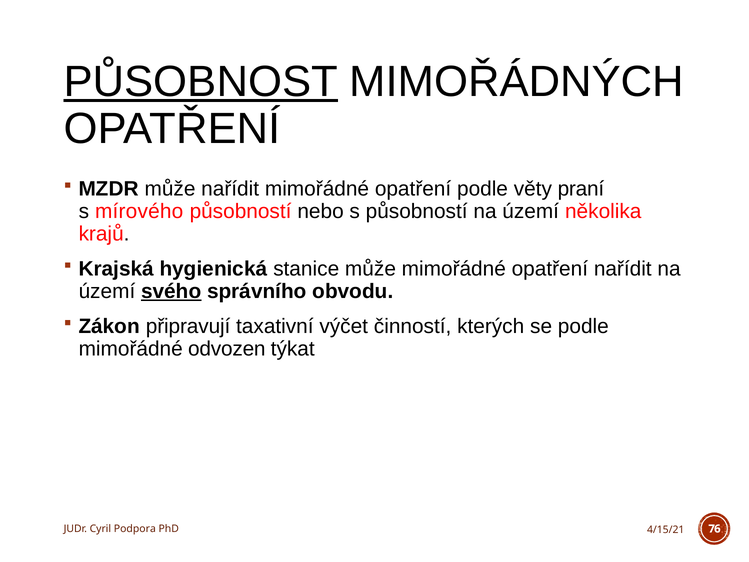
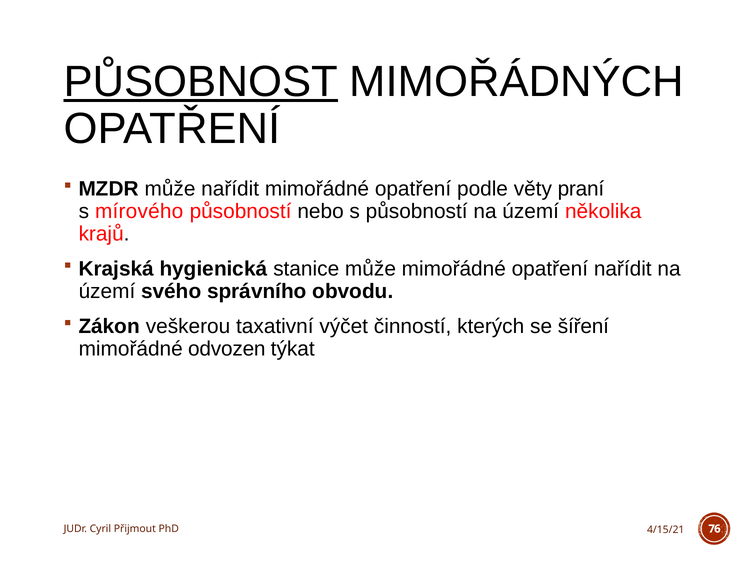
svého underline: present -> none (171, 291)
připravují: připravují -> veškerou (188, 326)
se podle: podle -> šíření (583, 326)
Podpora: Podpora -> Přijmout (135, 529)
